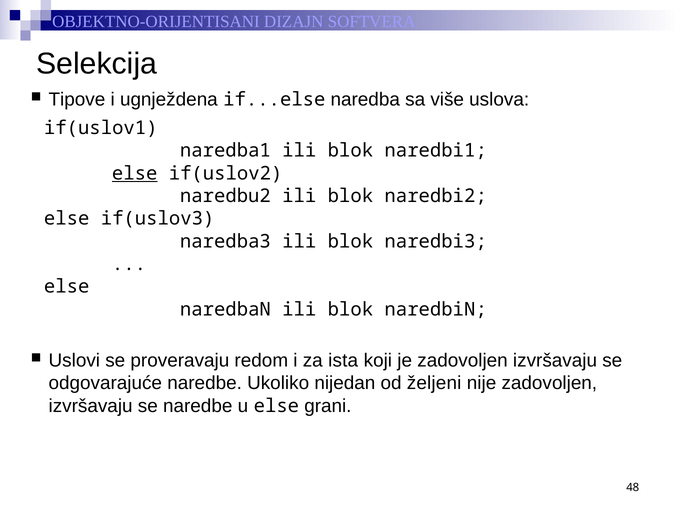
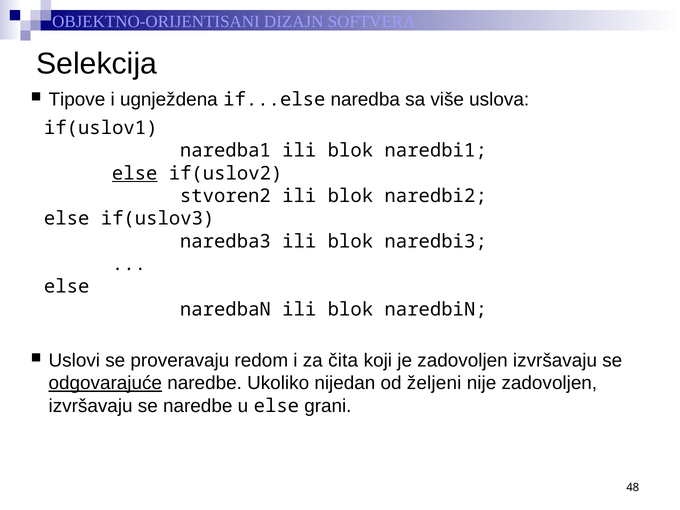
naredbu2: naredbu2 -> stvoren2 (225, 196)
ista: ista -> čita (343, 360)
odgovarajuće underline: none -> present (105, 383)
